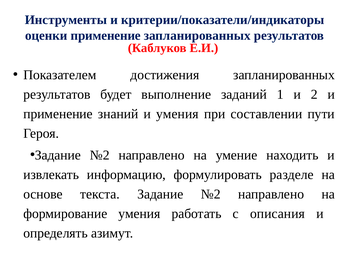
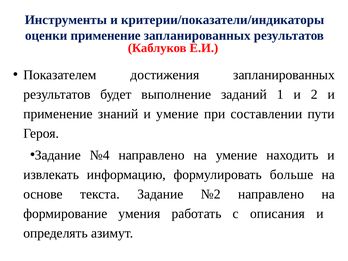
и умения: умения -> умение (177, 114)
№2: №2 -> №4 (100, 155)
разделе: разделе -> больше (292, 175)
